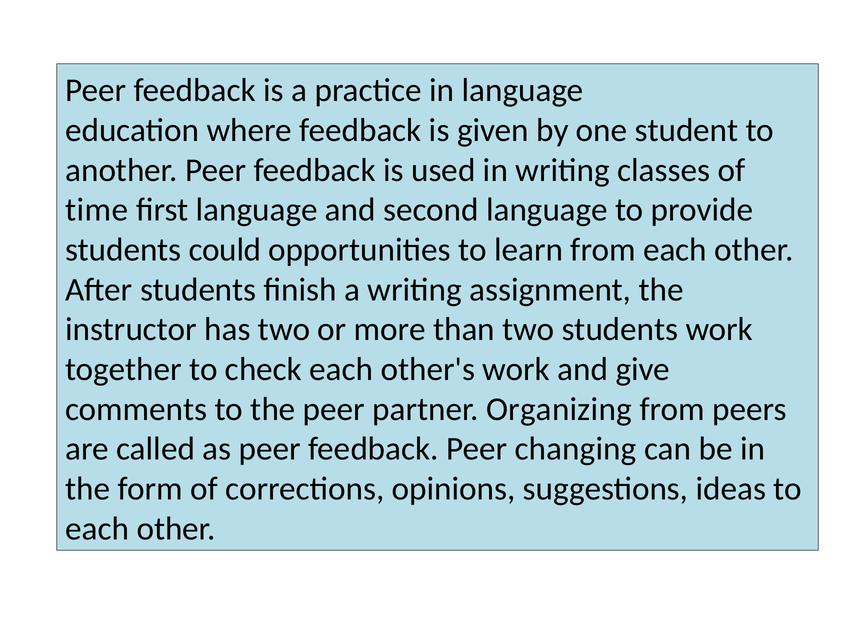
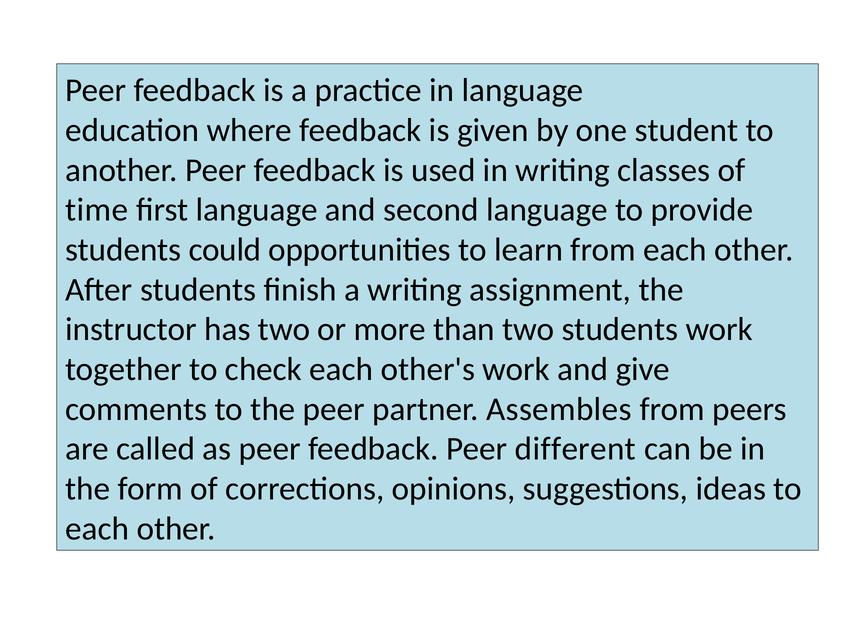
Organizing: Organizing -> Assembles (559, 409)
changing: changing -> different (575, 449)
